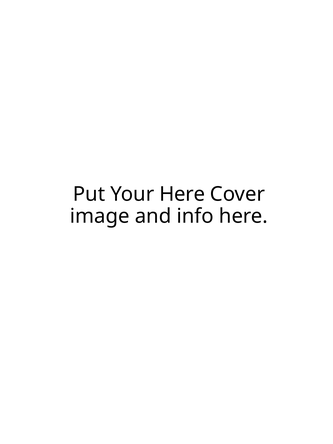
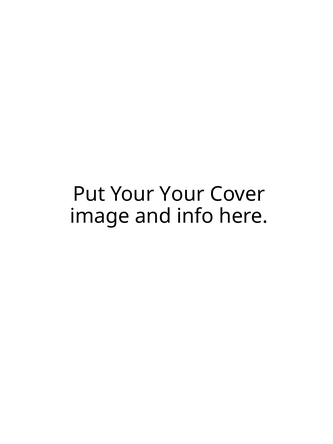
Your Here: Here -> Your (182, 194)
